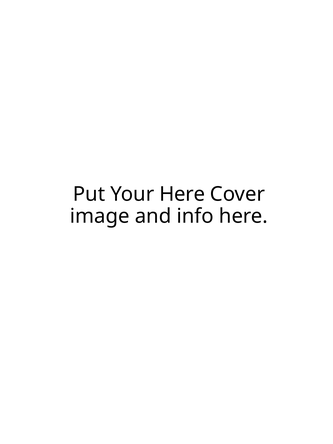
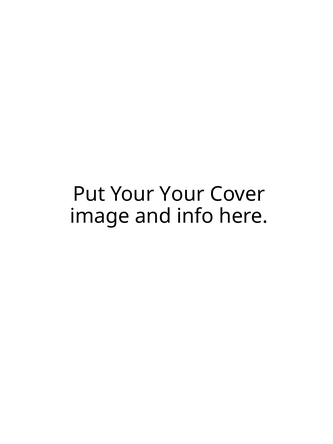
Your Here: Here -> Your (182, 194)
